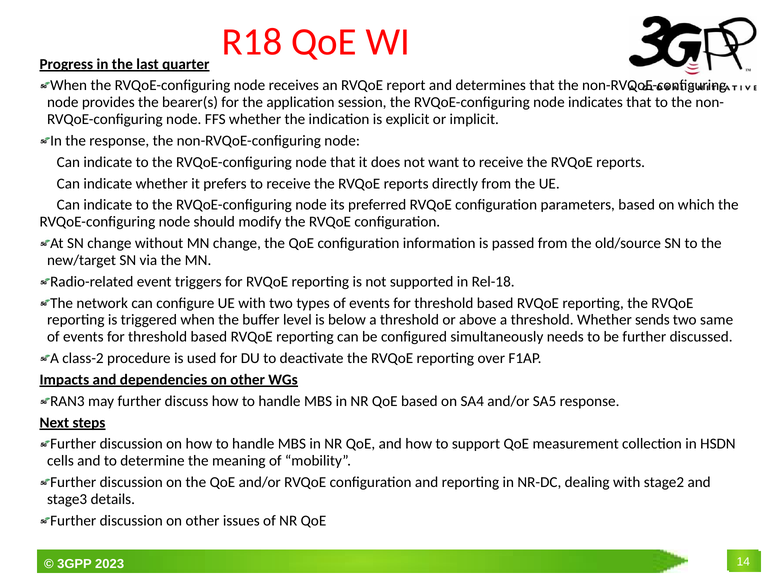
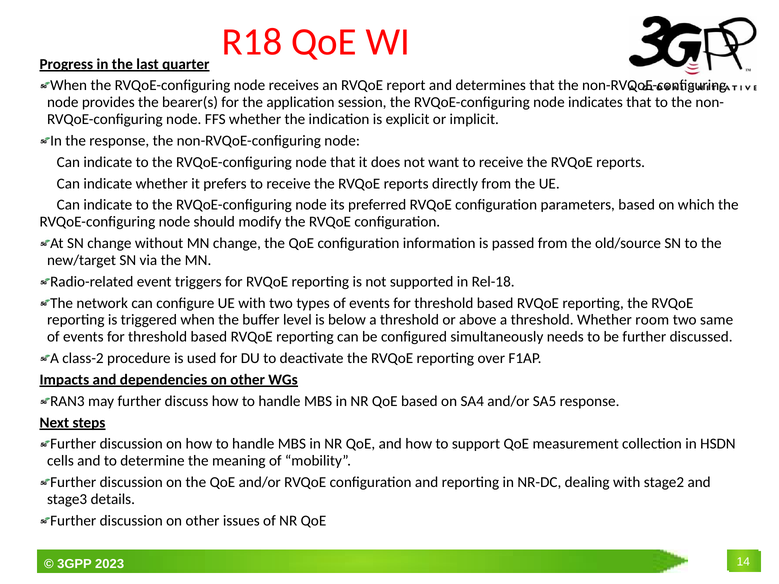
sends: sends -> room (652, 320)
